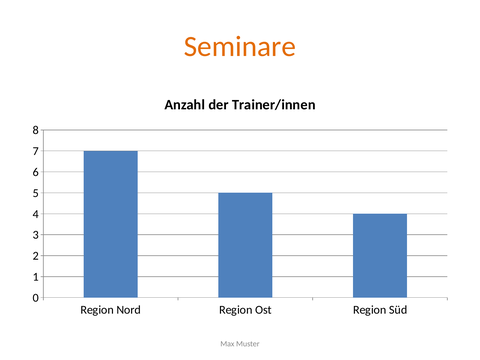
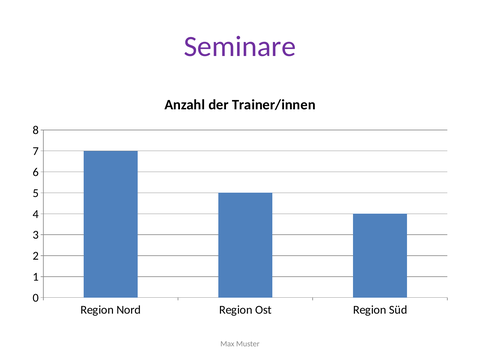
Seminare colour: orange -> purple (240, 46)
